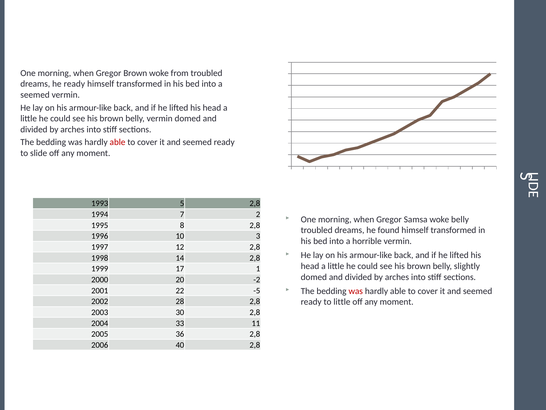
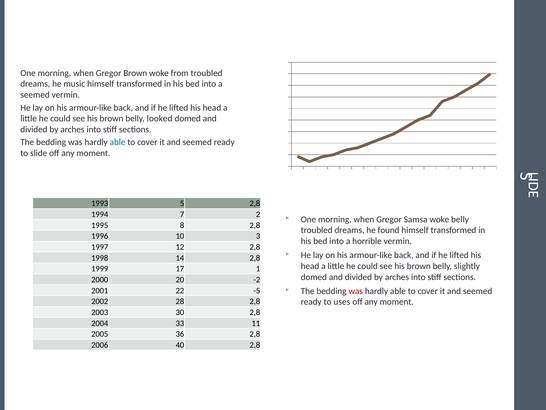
he ready: ready -> music (74, 84)
belly vermin: vermin -> looked (160, 118)
able colour: red -> blue (118, 142)
to little: little -> uses (342, 302)
